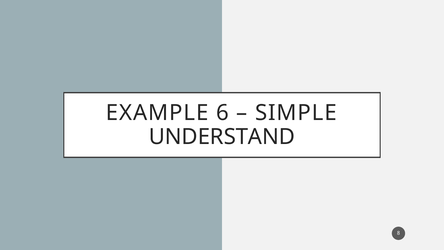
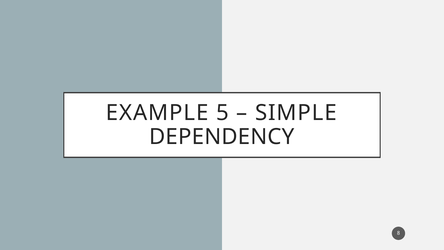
6: 6 -> 5 (222, 113)
UNDERSTAND: UNDERSTAND -> DEPENDENCY (222, 137)
